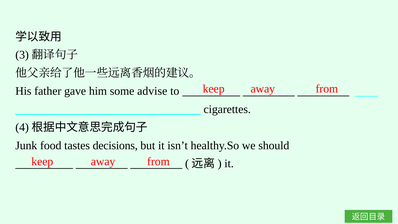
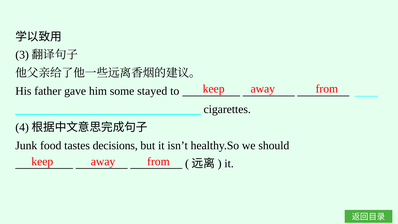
advise: advise -> stayed (152, 91)
